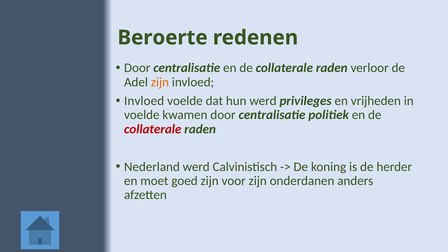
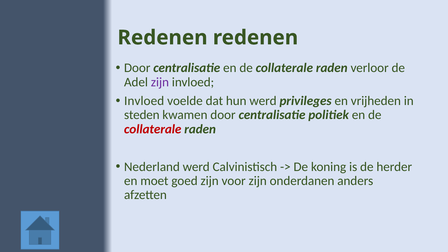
Beroerte: Beroerte -> Redenen (163, 38)
zijn colour: orange -> purple (160, 82)
voelde: voelde -> steden (142, 115)
